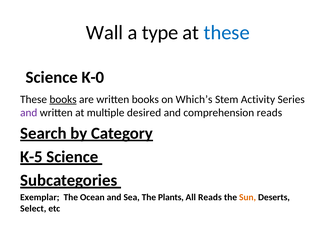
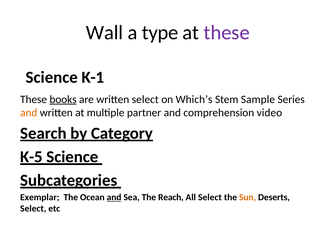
these colour: blue -> purple (227, 33)
K-0: K-0 -> K-1 (93, 77)
written books: books -> select (145, 99)
Activity: Activity -> Sample (258, 99)
and colour: purple -> orange (29, 113)
desired: desired -> partner (144, 113)
comprehension reads: reads -> video (269, 113)
and underline: none -> present (114, 197)
Plants: Plants -> Reach (171, 197)
All Reads: Reads -> Select (210, 197)
